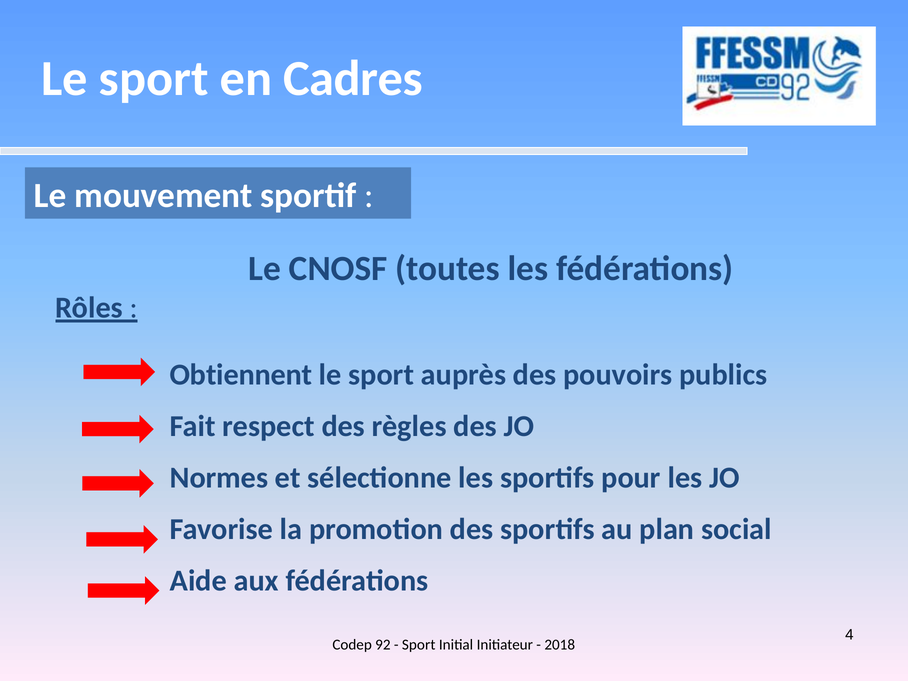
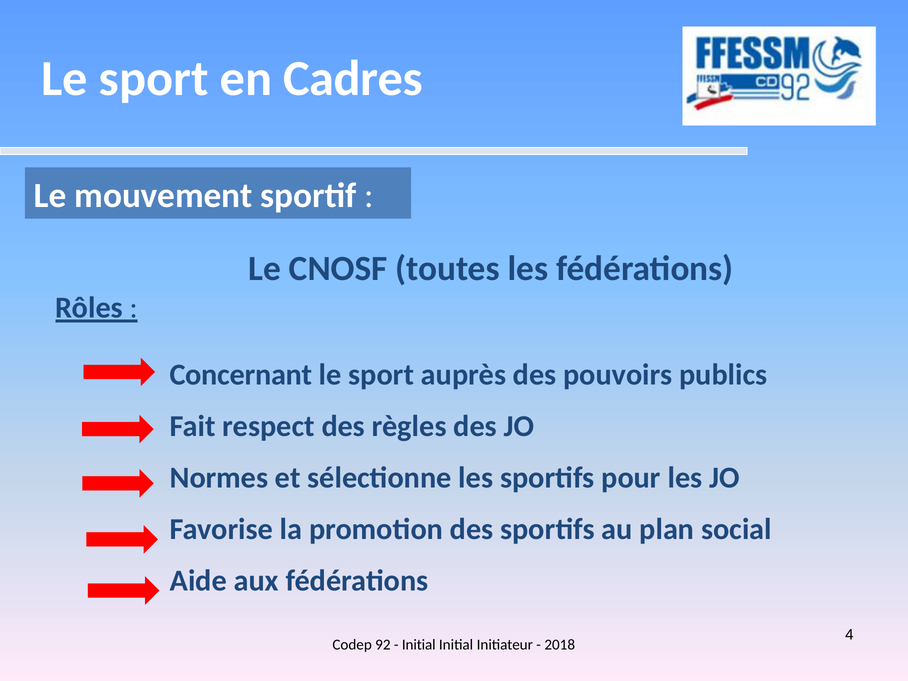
Obtiennent: Obtiennent -> Concernant (241, 375)
Sport: Sport -> Initial (419, 645)
